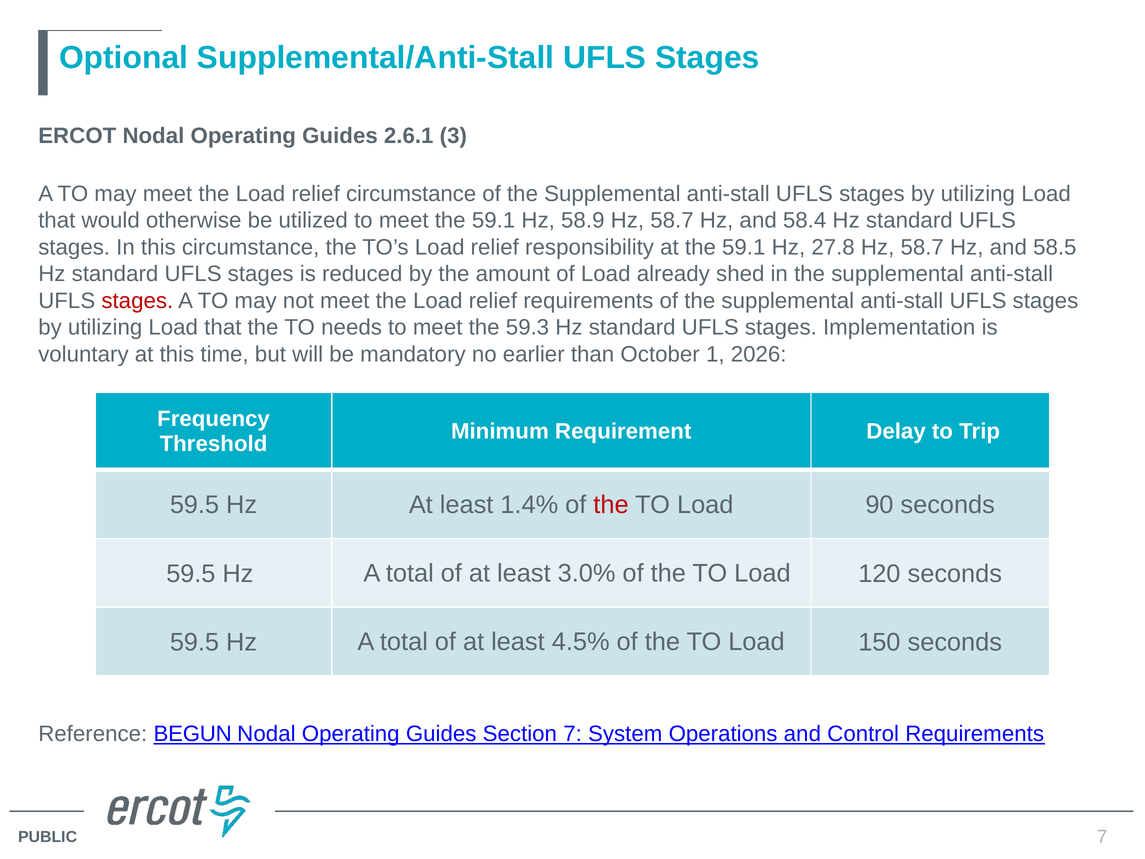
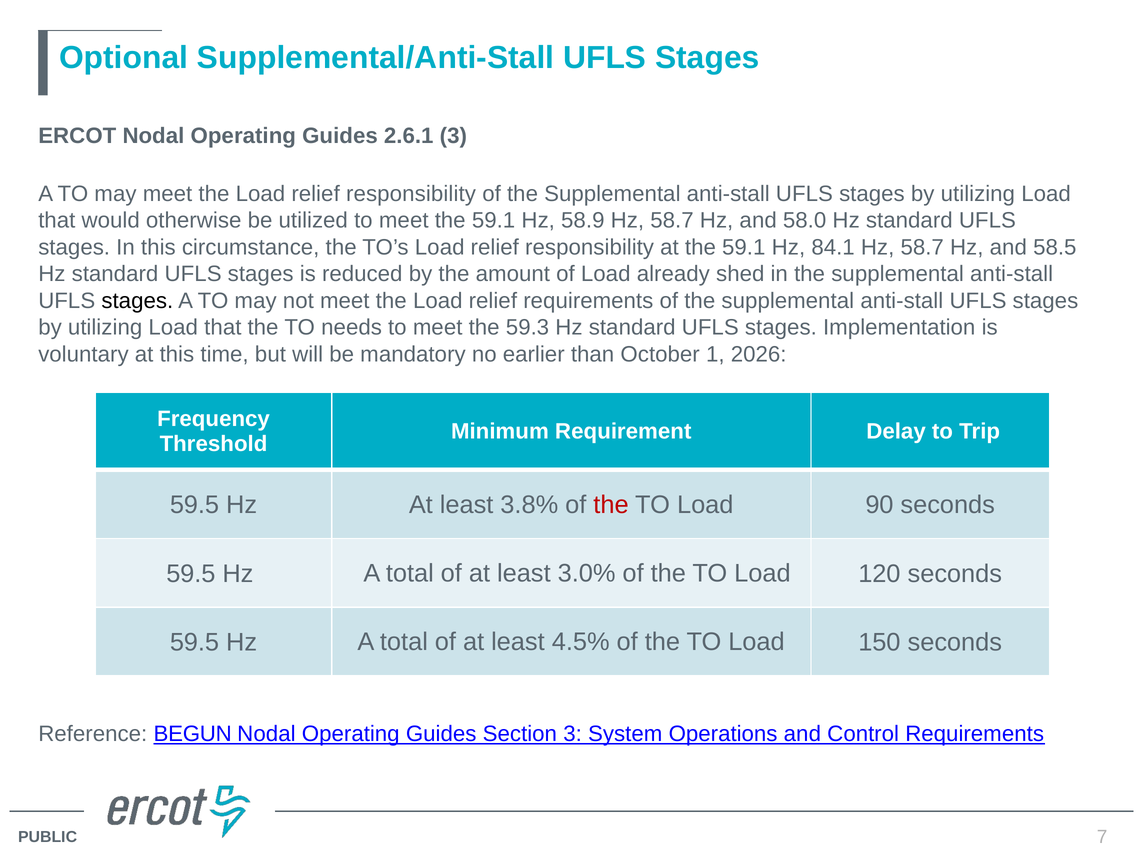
the Load relief circumstance: circumstance -> responsibility (411, 194)
58.4: 58.4 -> 58.0 (805, 220)
27.8: 27.8 -> 84.1 (833, 247)
stages colour: red -> black (137, 301)
1.4%: 1.4% -> 3.8% (529, 505)
Section 7: 7 -> 3 (573, 734)
